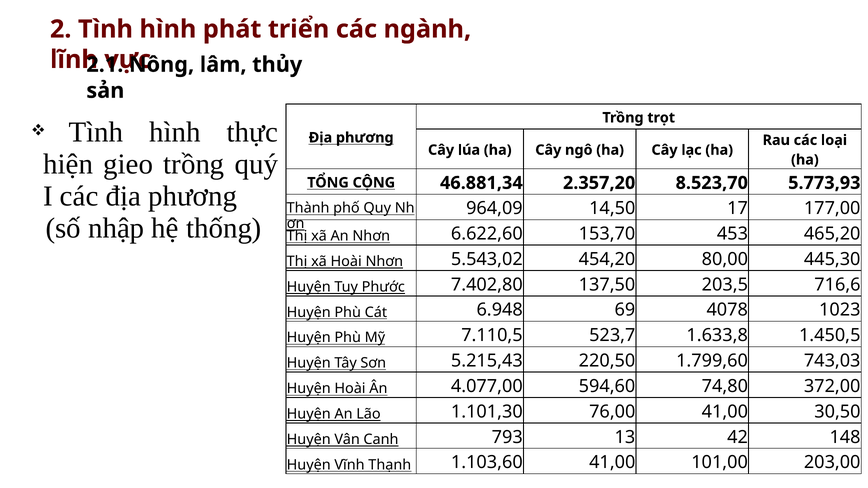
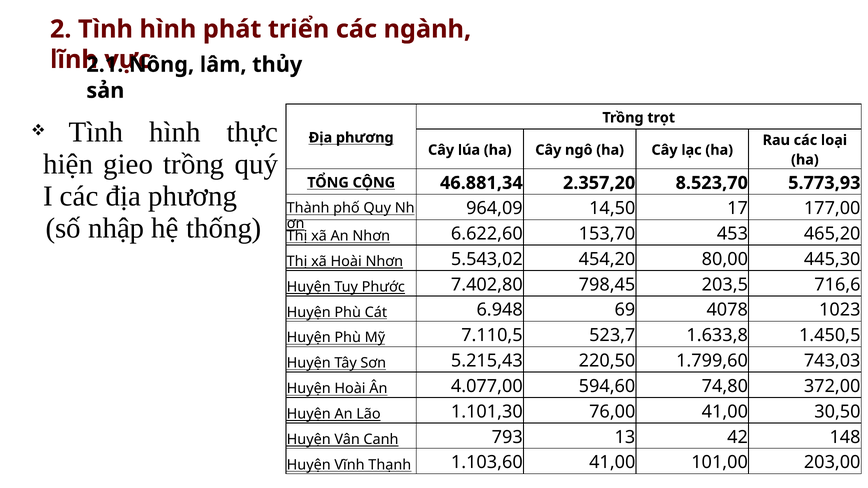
137,50: 137,50 -> 798,45 (607, 285)
